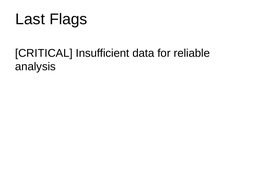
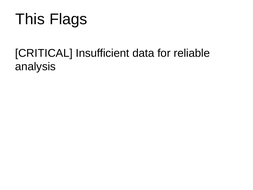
Last: Last -> This (30, 19)
